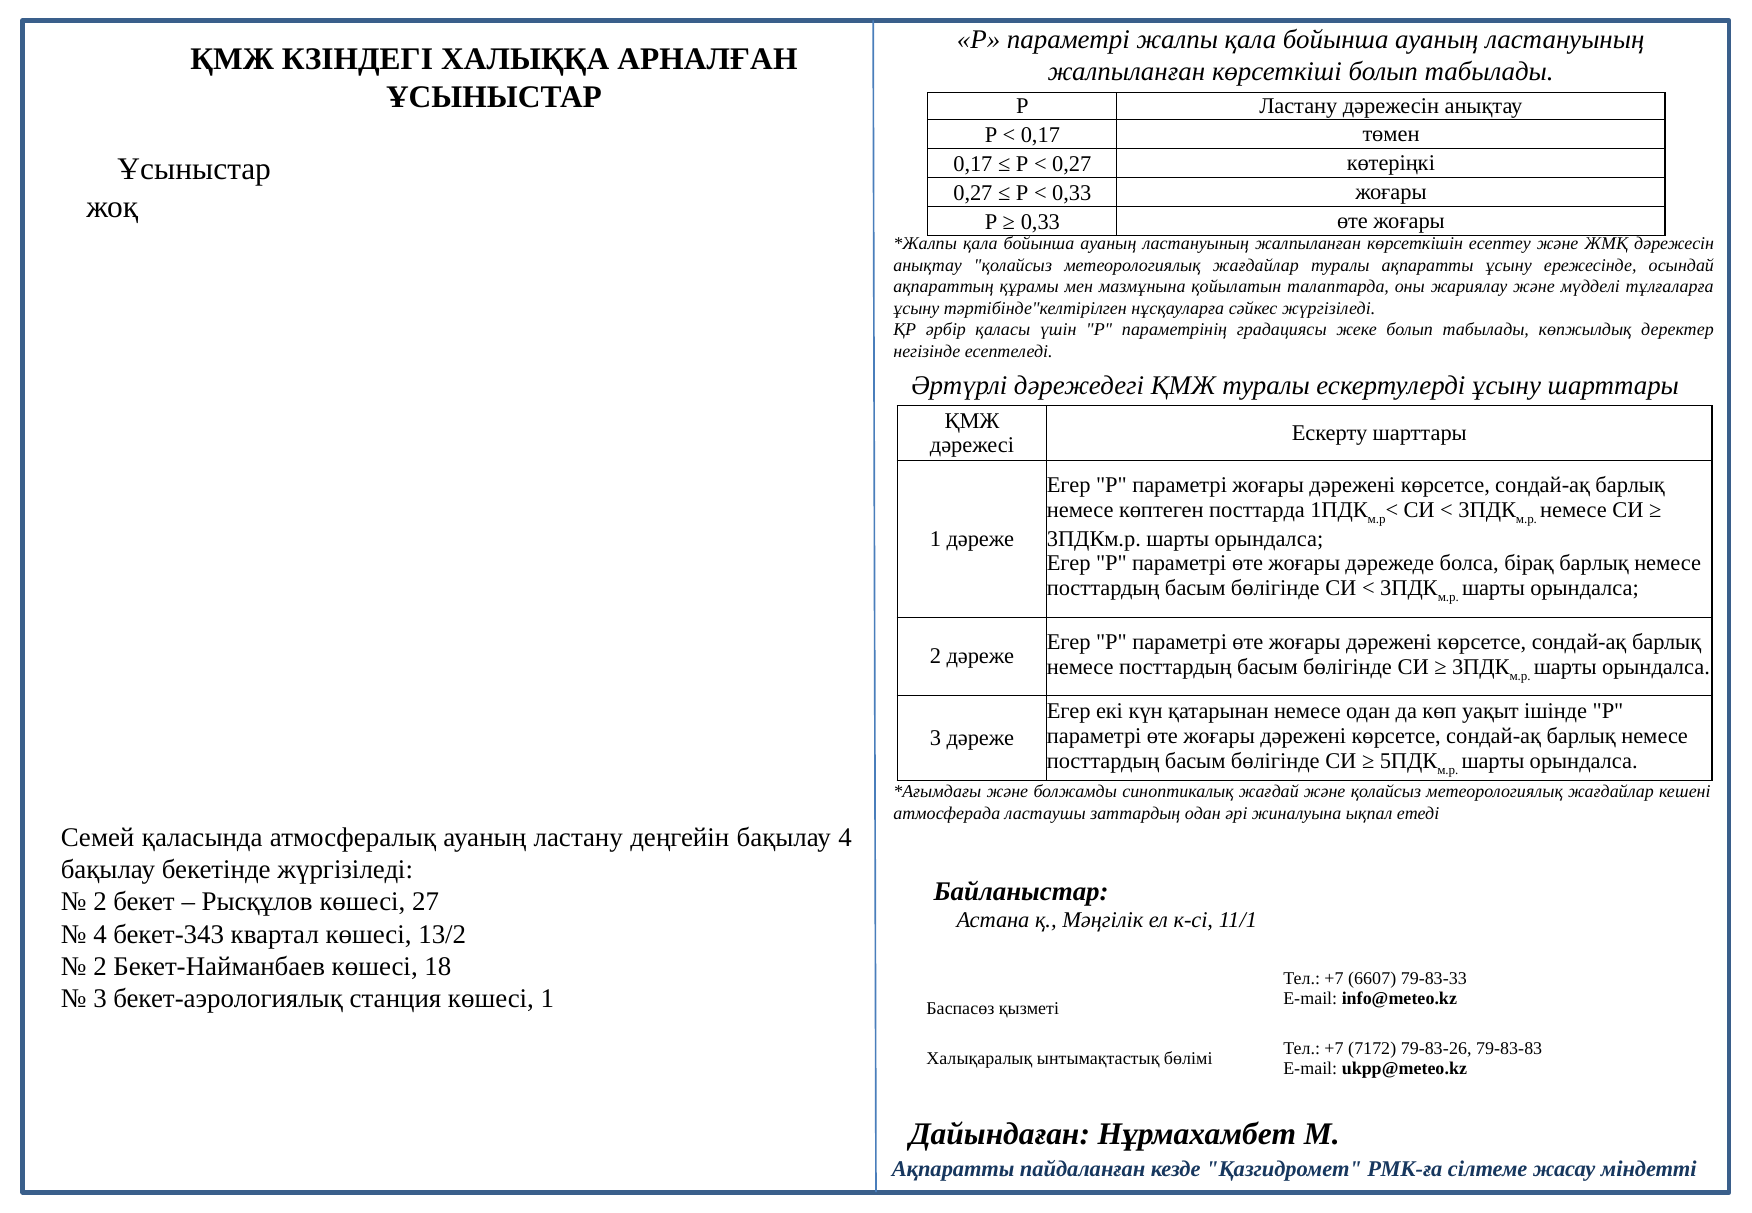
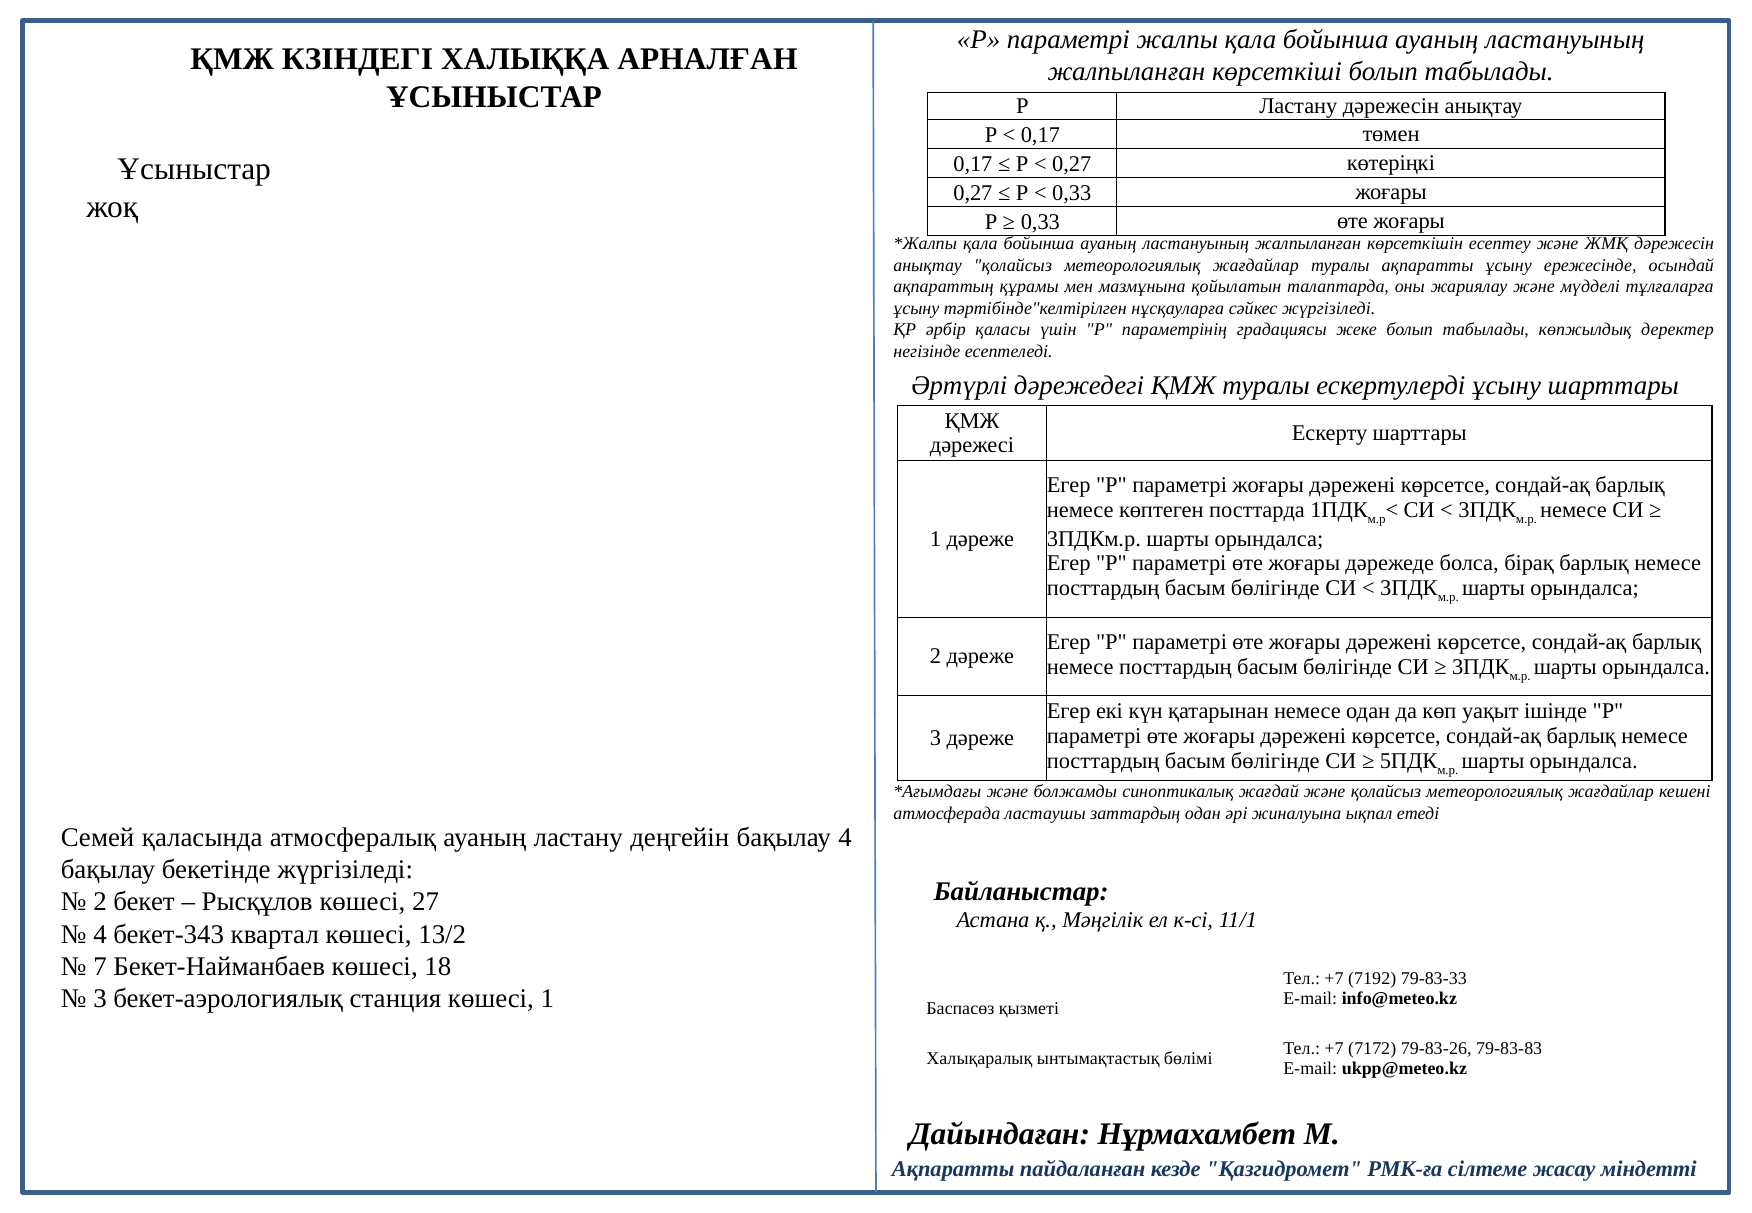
2: 2 -> 7 (100, 967)
6607: 6607 -> 7192 (1372, 979)
